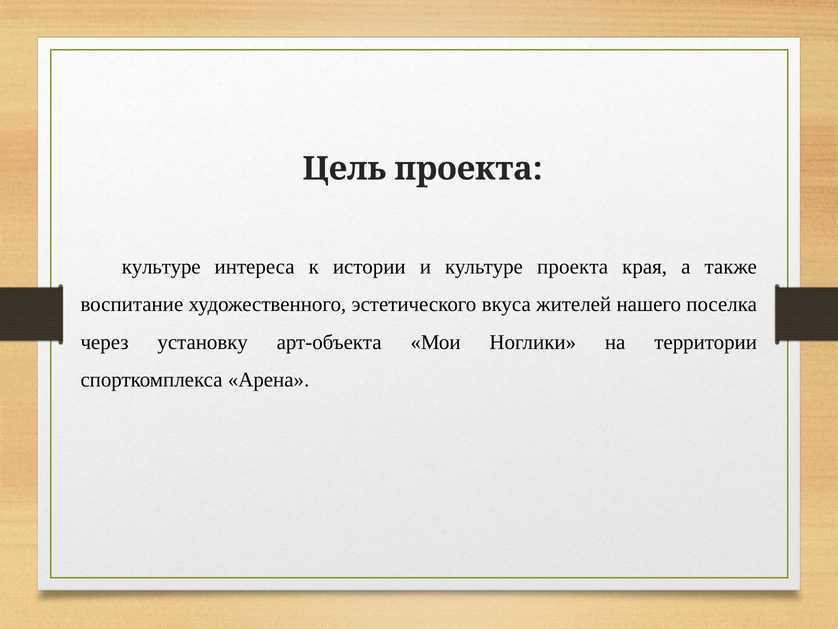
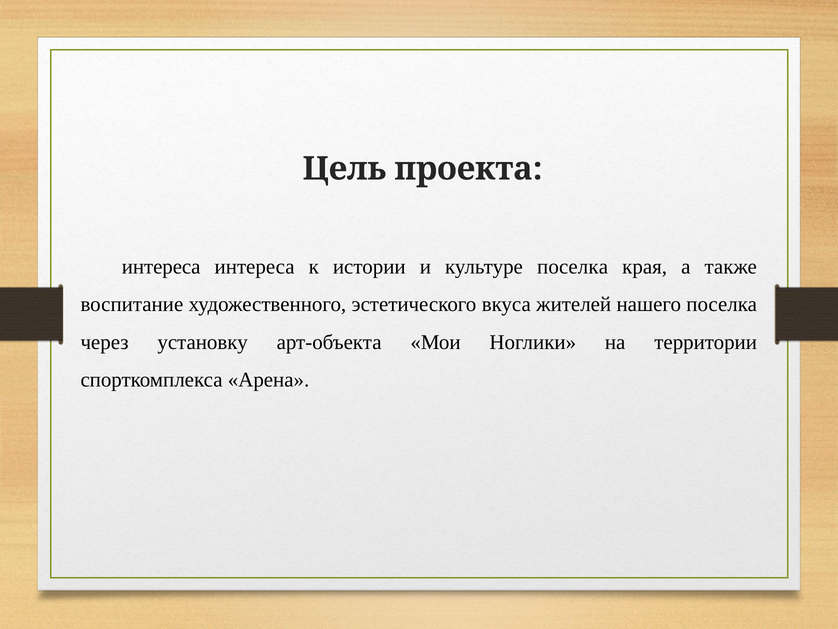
культуре: культуре -> интереса (161, 266)
культуре проекта: проекта -> поселка (573, 266)
